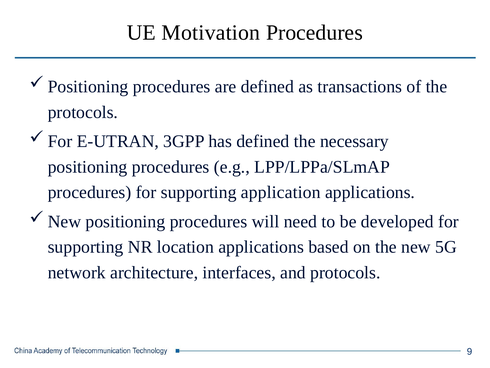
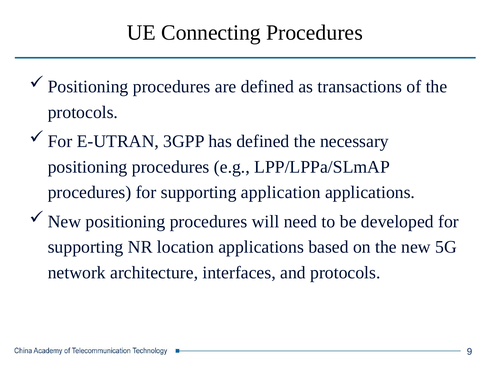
Motivation: Motivation -> Connecting (211, 32)
